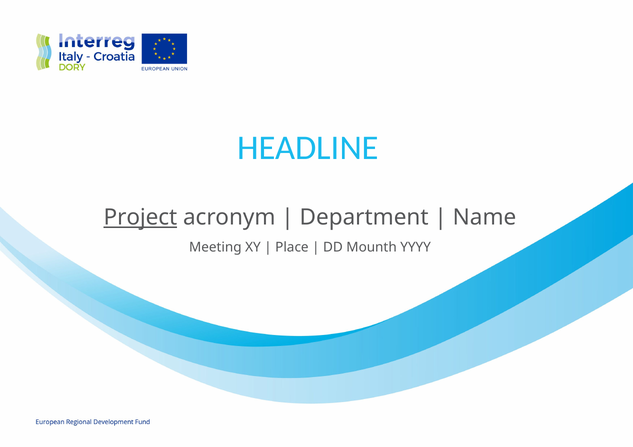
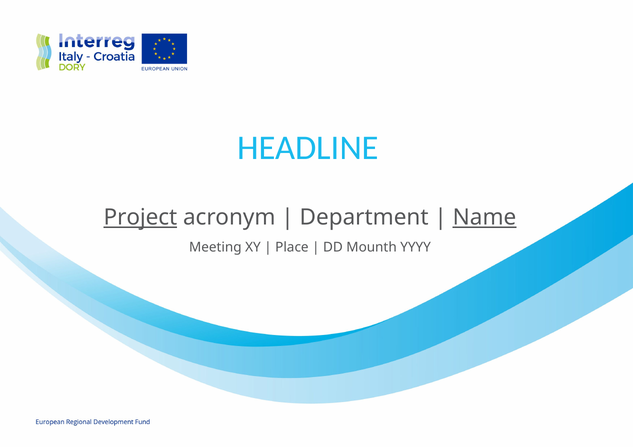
Name underline: none -> present (485, 218)
